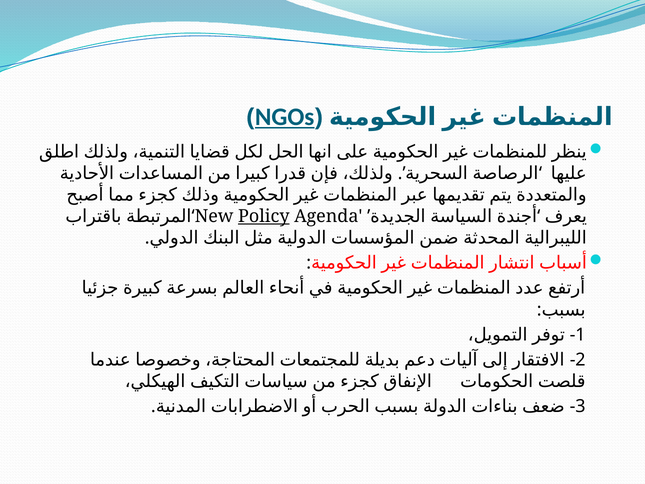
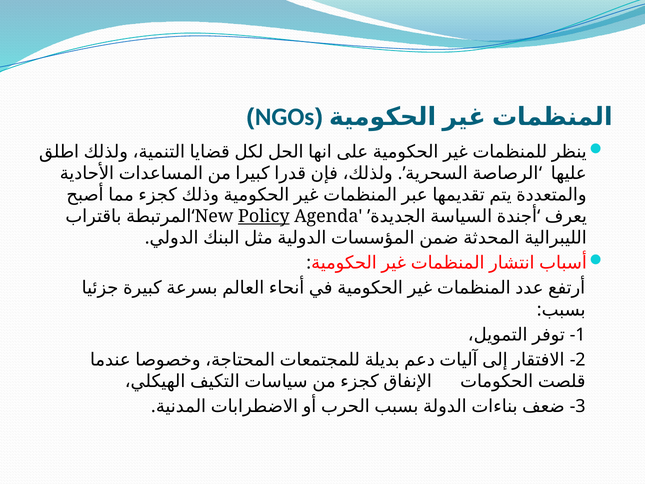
NGOs underline: present -> none (285, 117)
